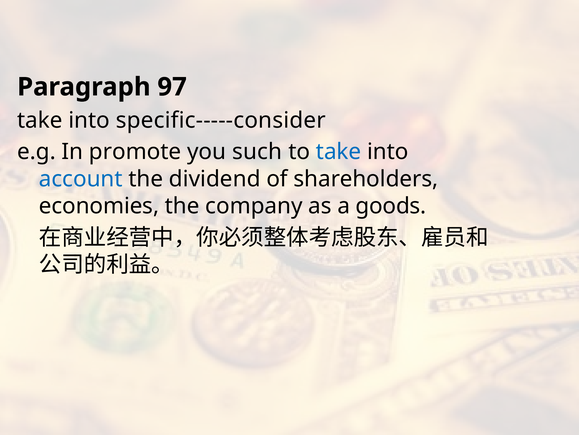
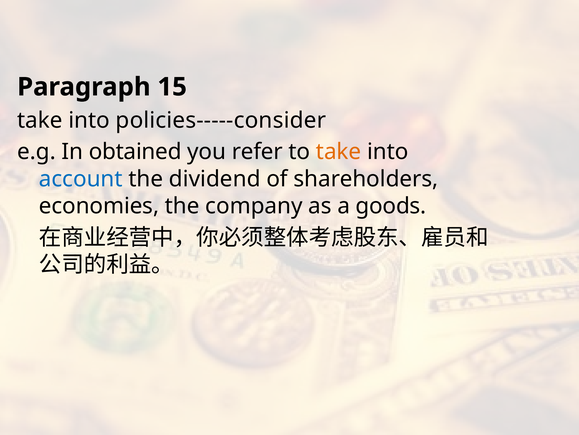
97: 97 -> 15 (172, 87)
specific-----consider: specific-----consider -> policies-----consider (221, 120)
promote: promote -> obtained (135, 152)
such: such -> refer (257, 152)
take colour: blue -> orange (339, 152)
